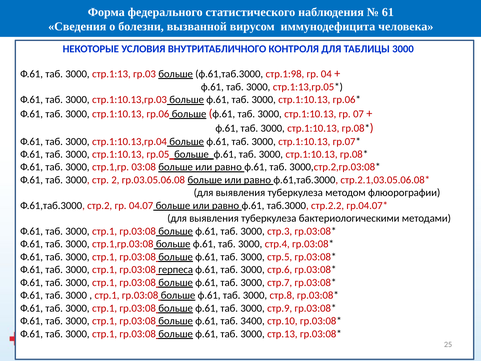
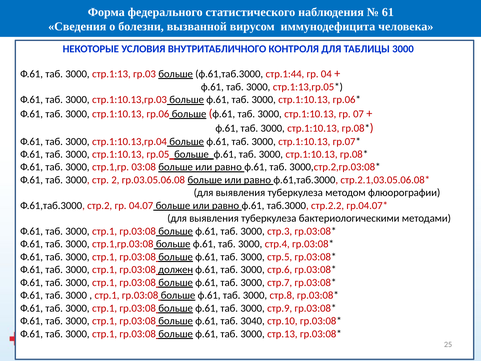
стр.1:98: стр.1:98 -> стр.1:44 (285, 74)
герпеса: герпеса -> должен (176, 270)
3400: 3400 -> 3040 (253, 321)
